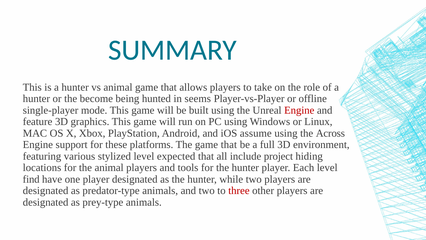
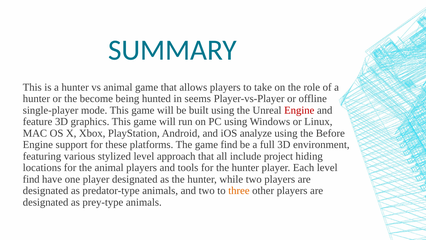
assume: assume -> analyze (256, 133)
Across: Across -> Before (330, 133)
The game that: that -> find (229, 145)
expected: expected -> approach (176, 156)
three colour: red -> orange (239, 190)
